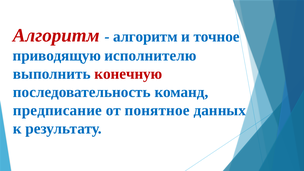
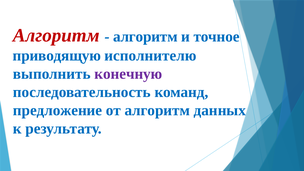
конечную colour: red -> purple (128, 74)
предписание: предписание -> предложение (58, 110)
от понятное: понятное -> алгоритм (157, 110)
